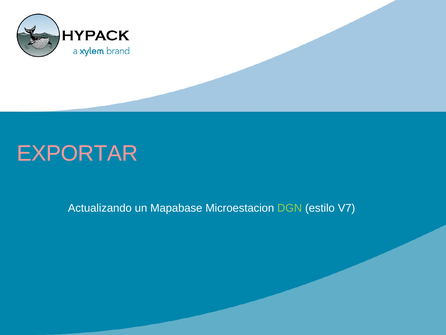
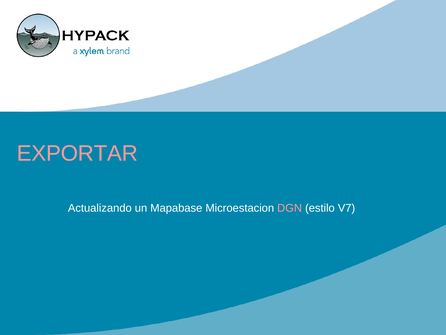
DGN colour: light green -> pink (290, 208)
